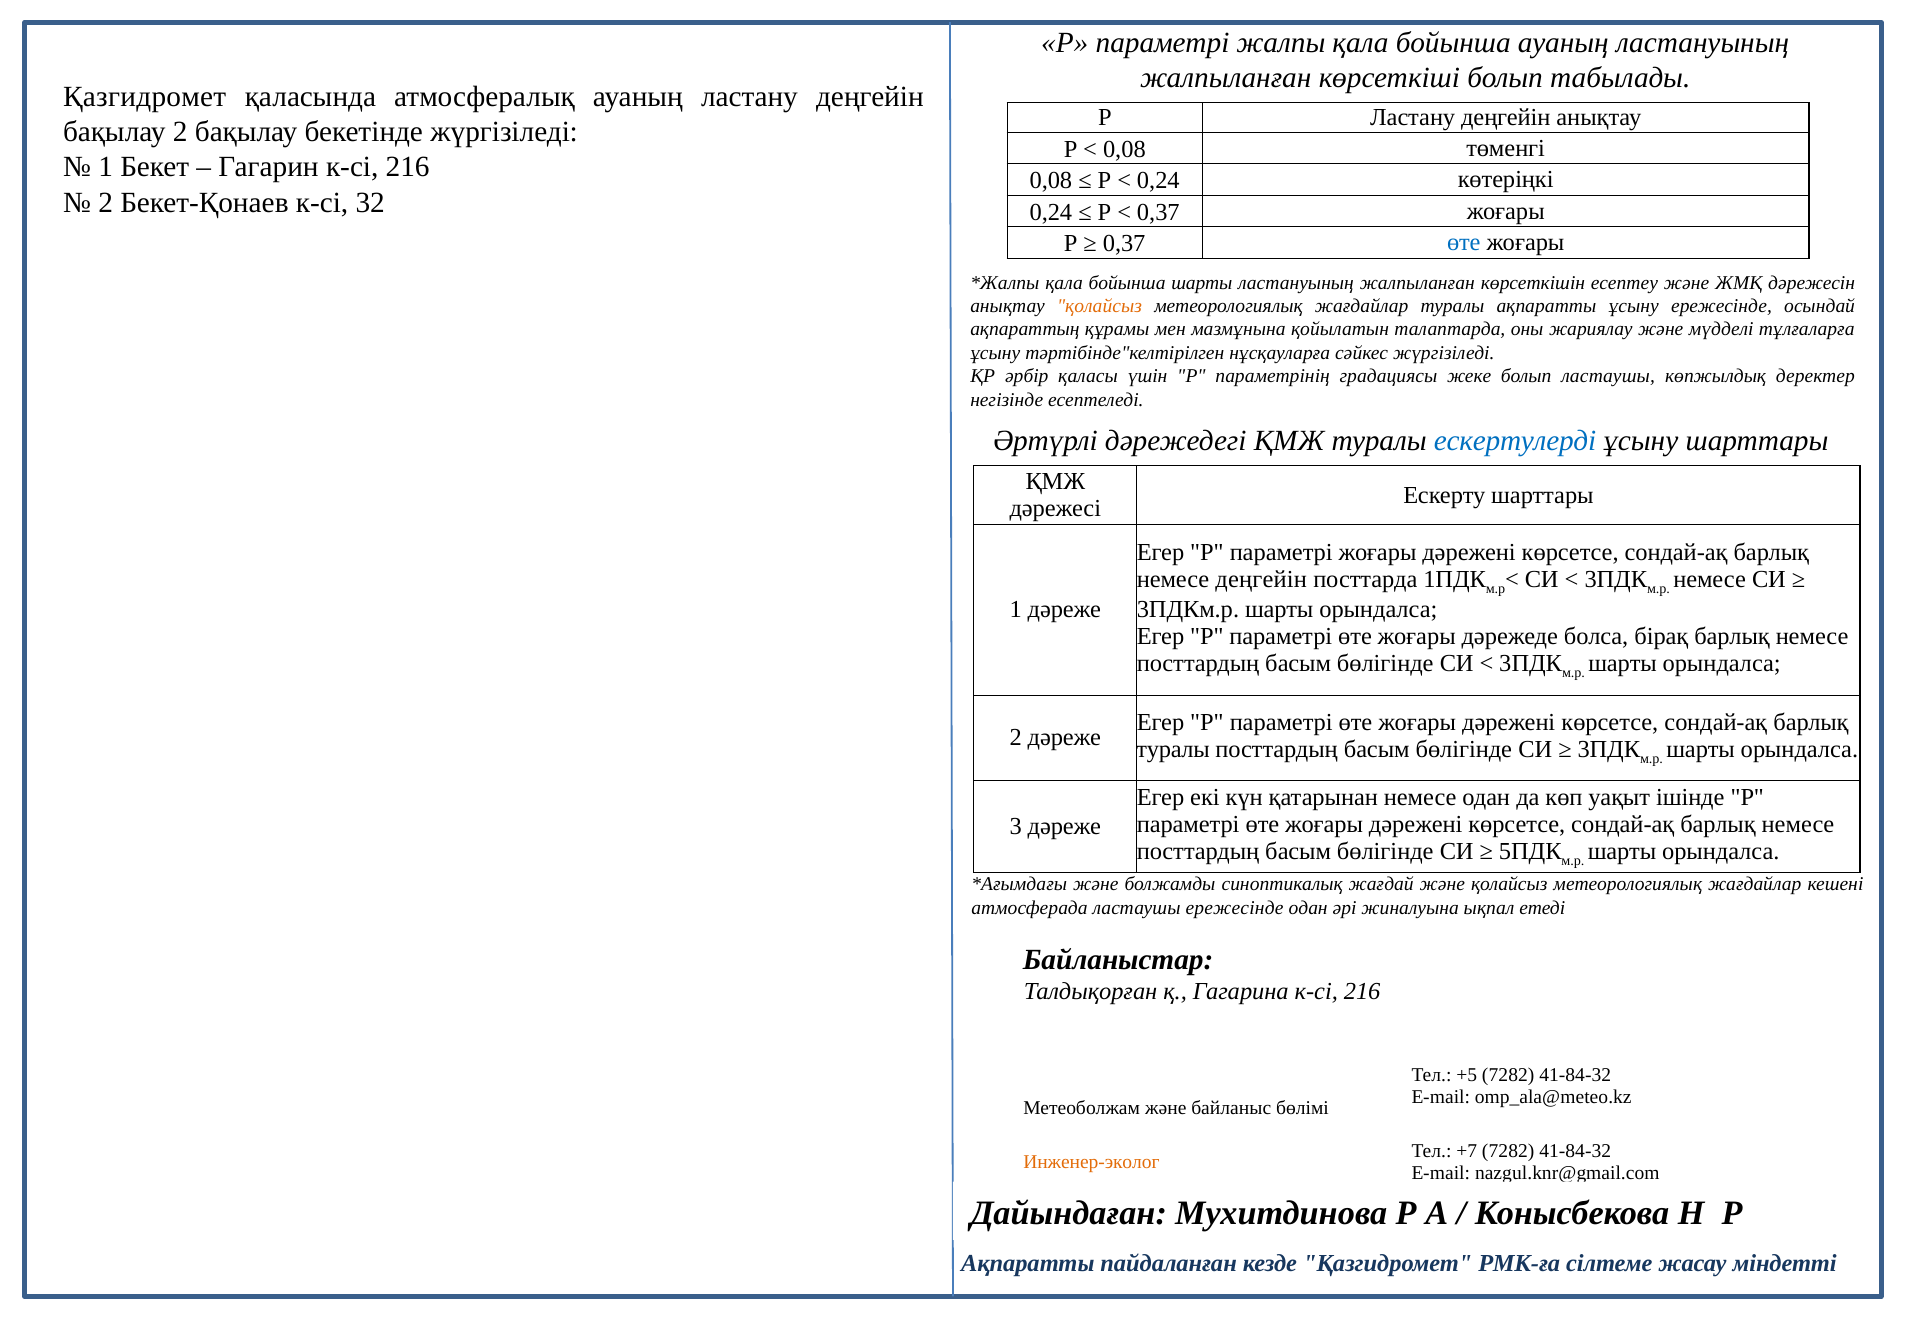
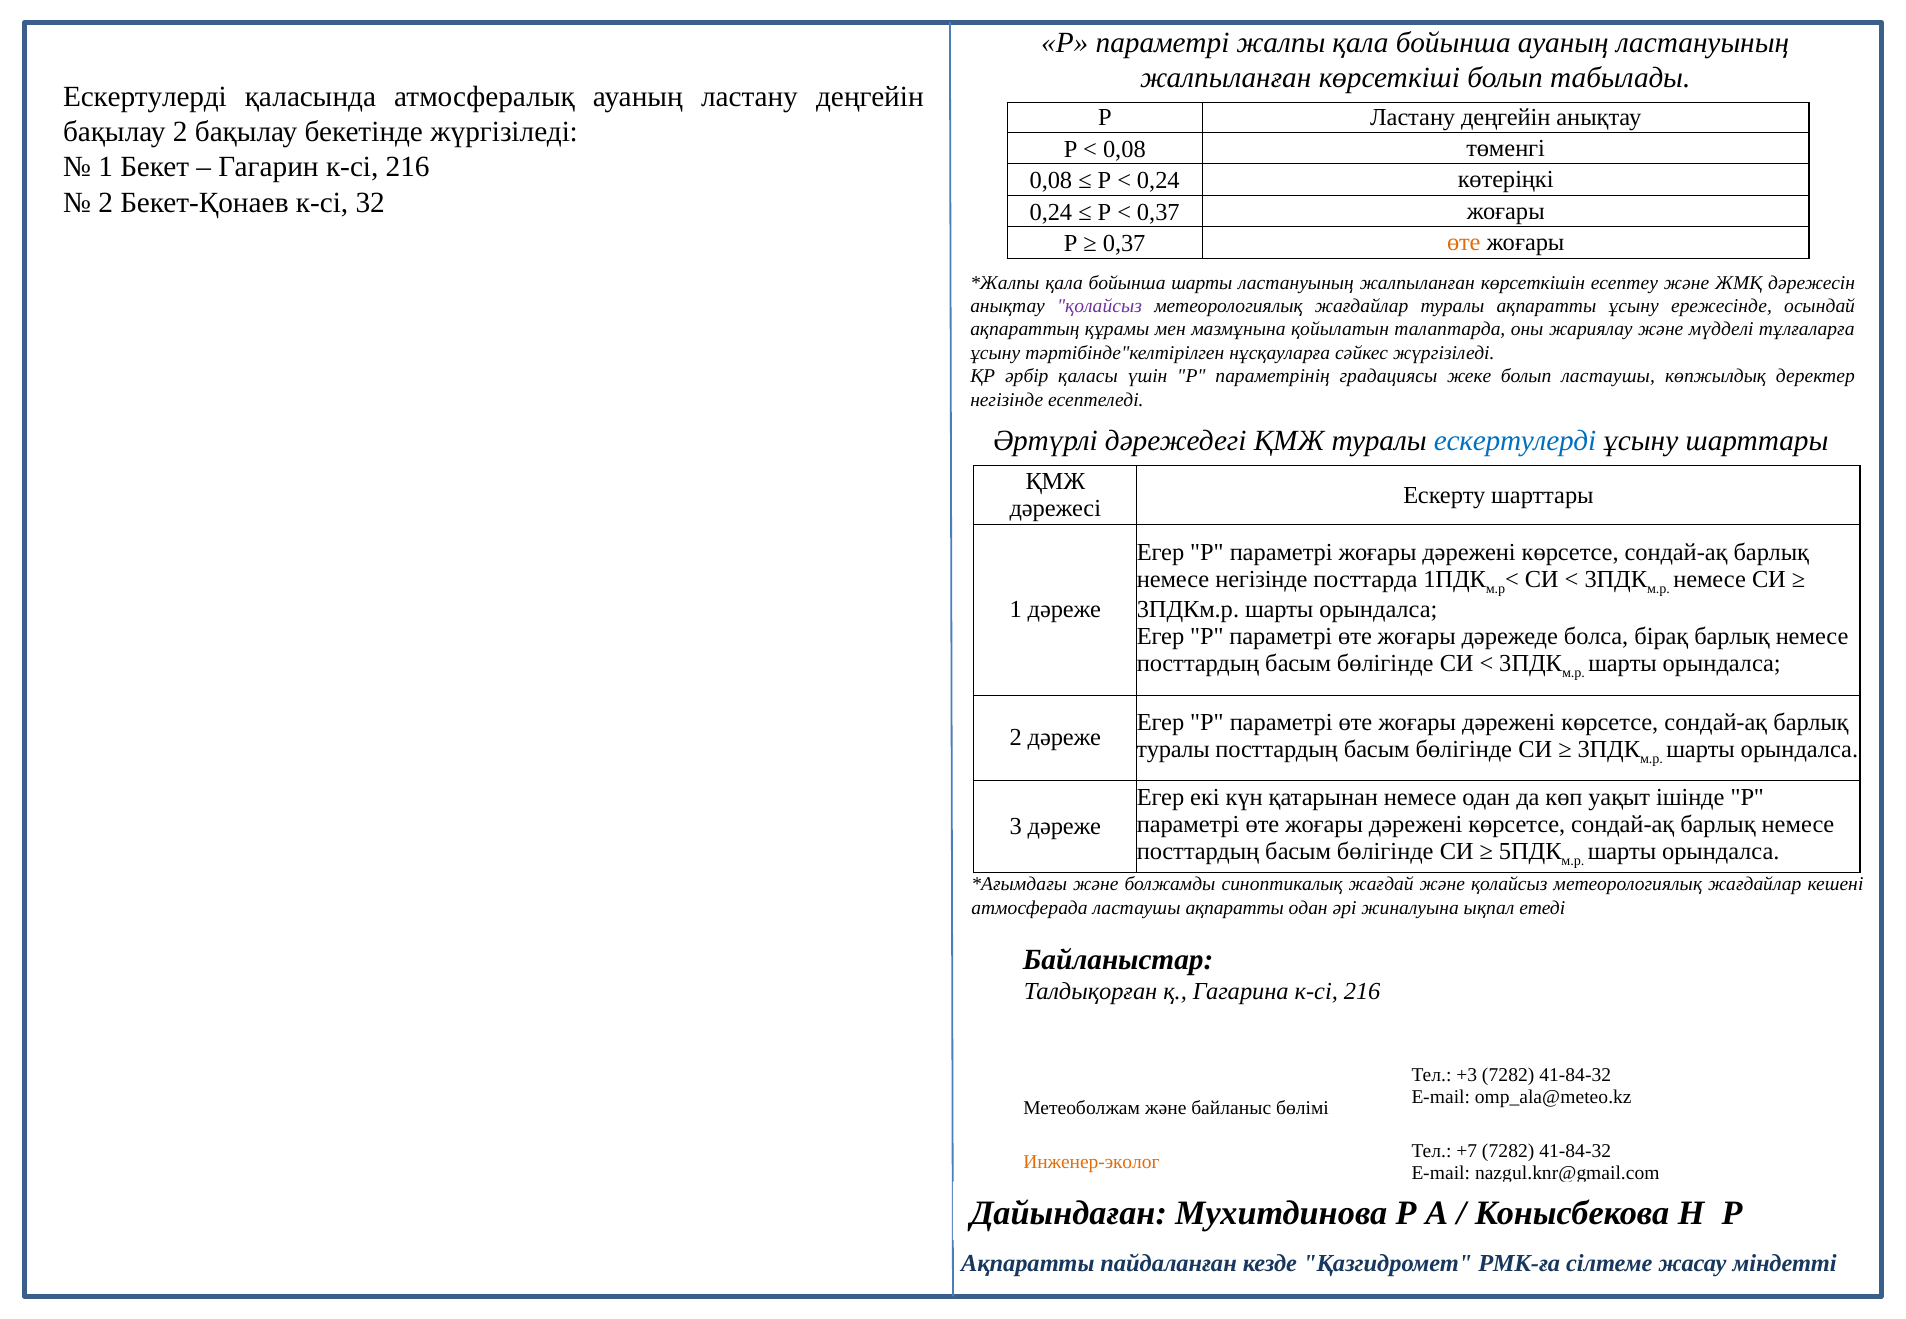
Қазгидромет: Қазгидромет -> Ескертулерді (145, 97)
өте colour: blue -> orange (1464, 243)
қолайсыз colour: orange -> purple (1099, 306)
немесе деңгейін: деңгейін -> негізінде (1261, 579)
ластаушы ережесінде: ережесінде -> ақпаратты (1235, 908)
+5: +5 -> +3 (1467, 1076)
